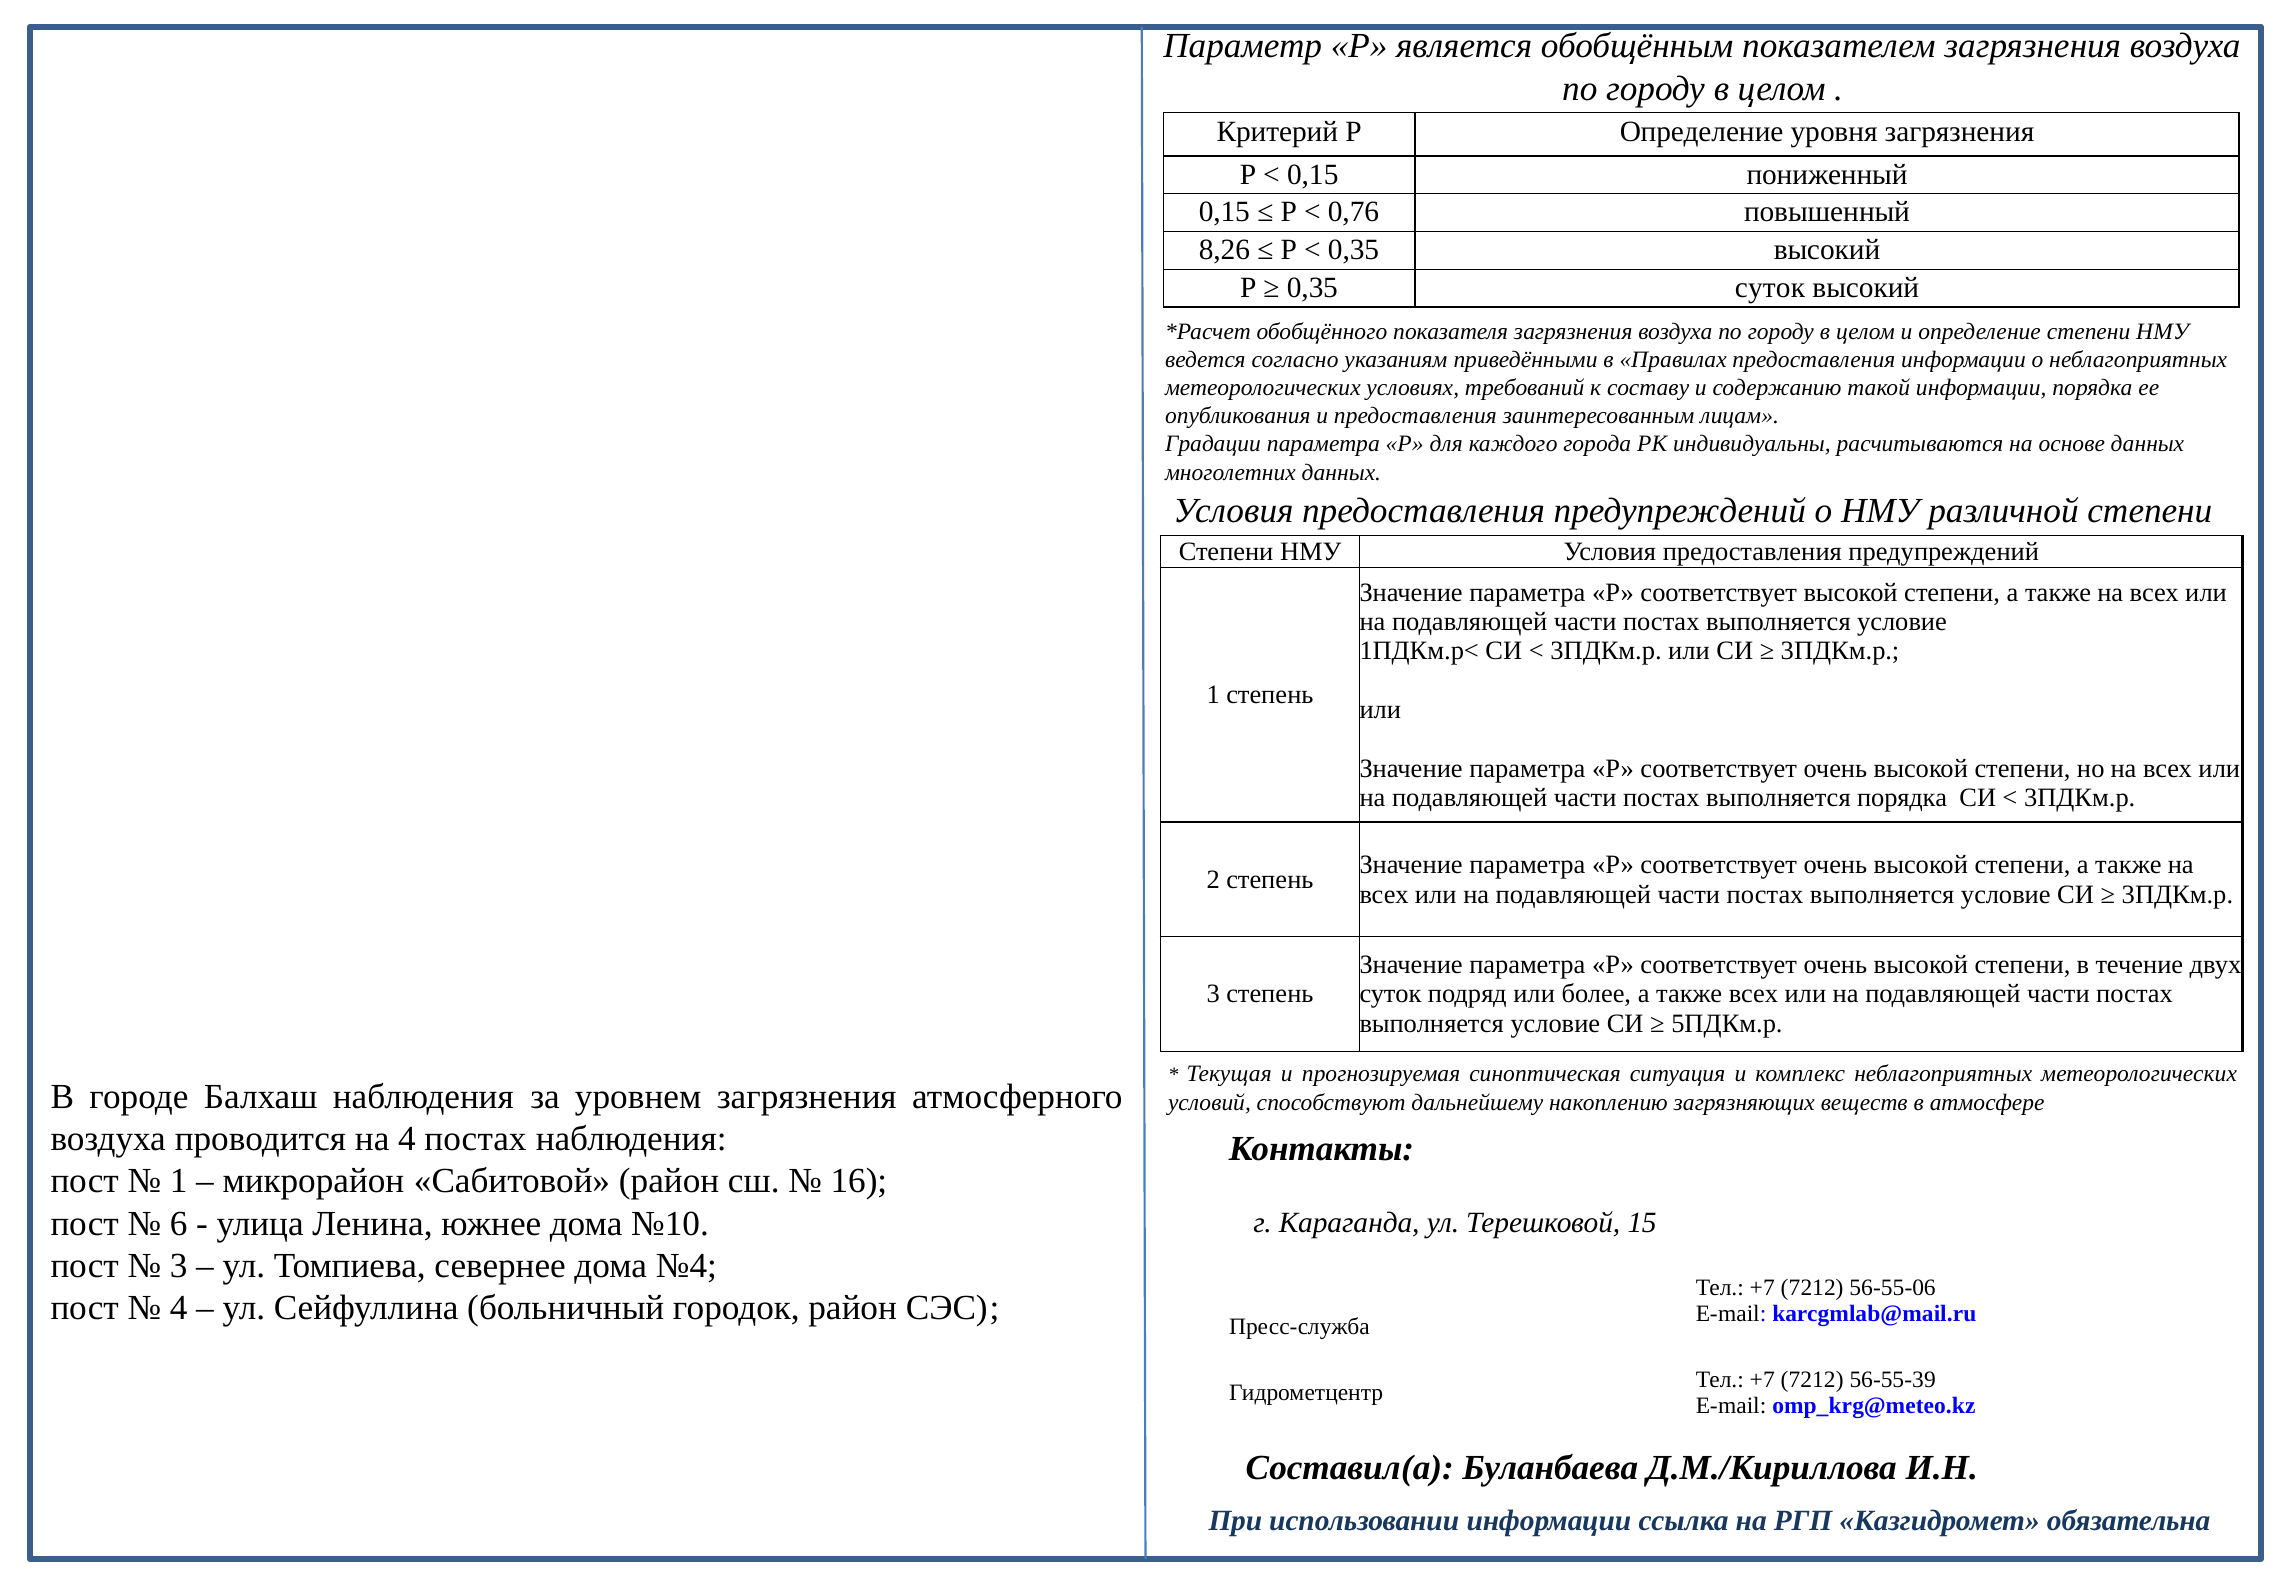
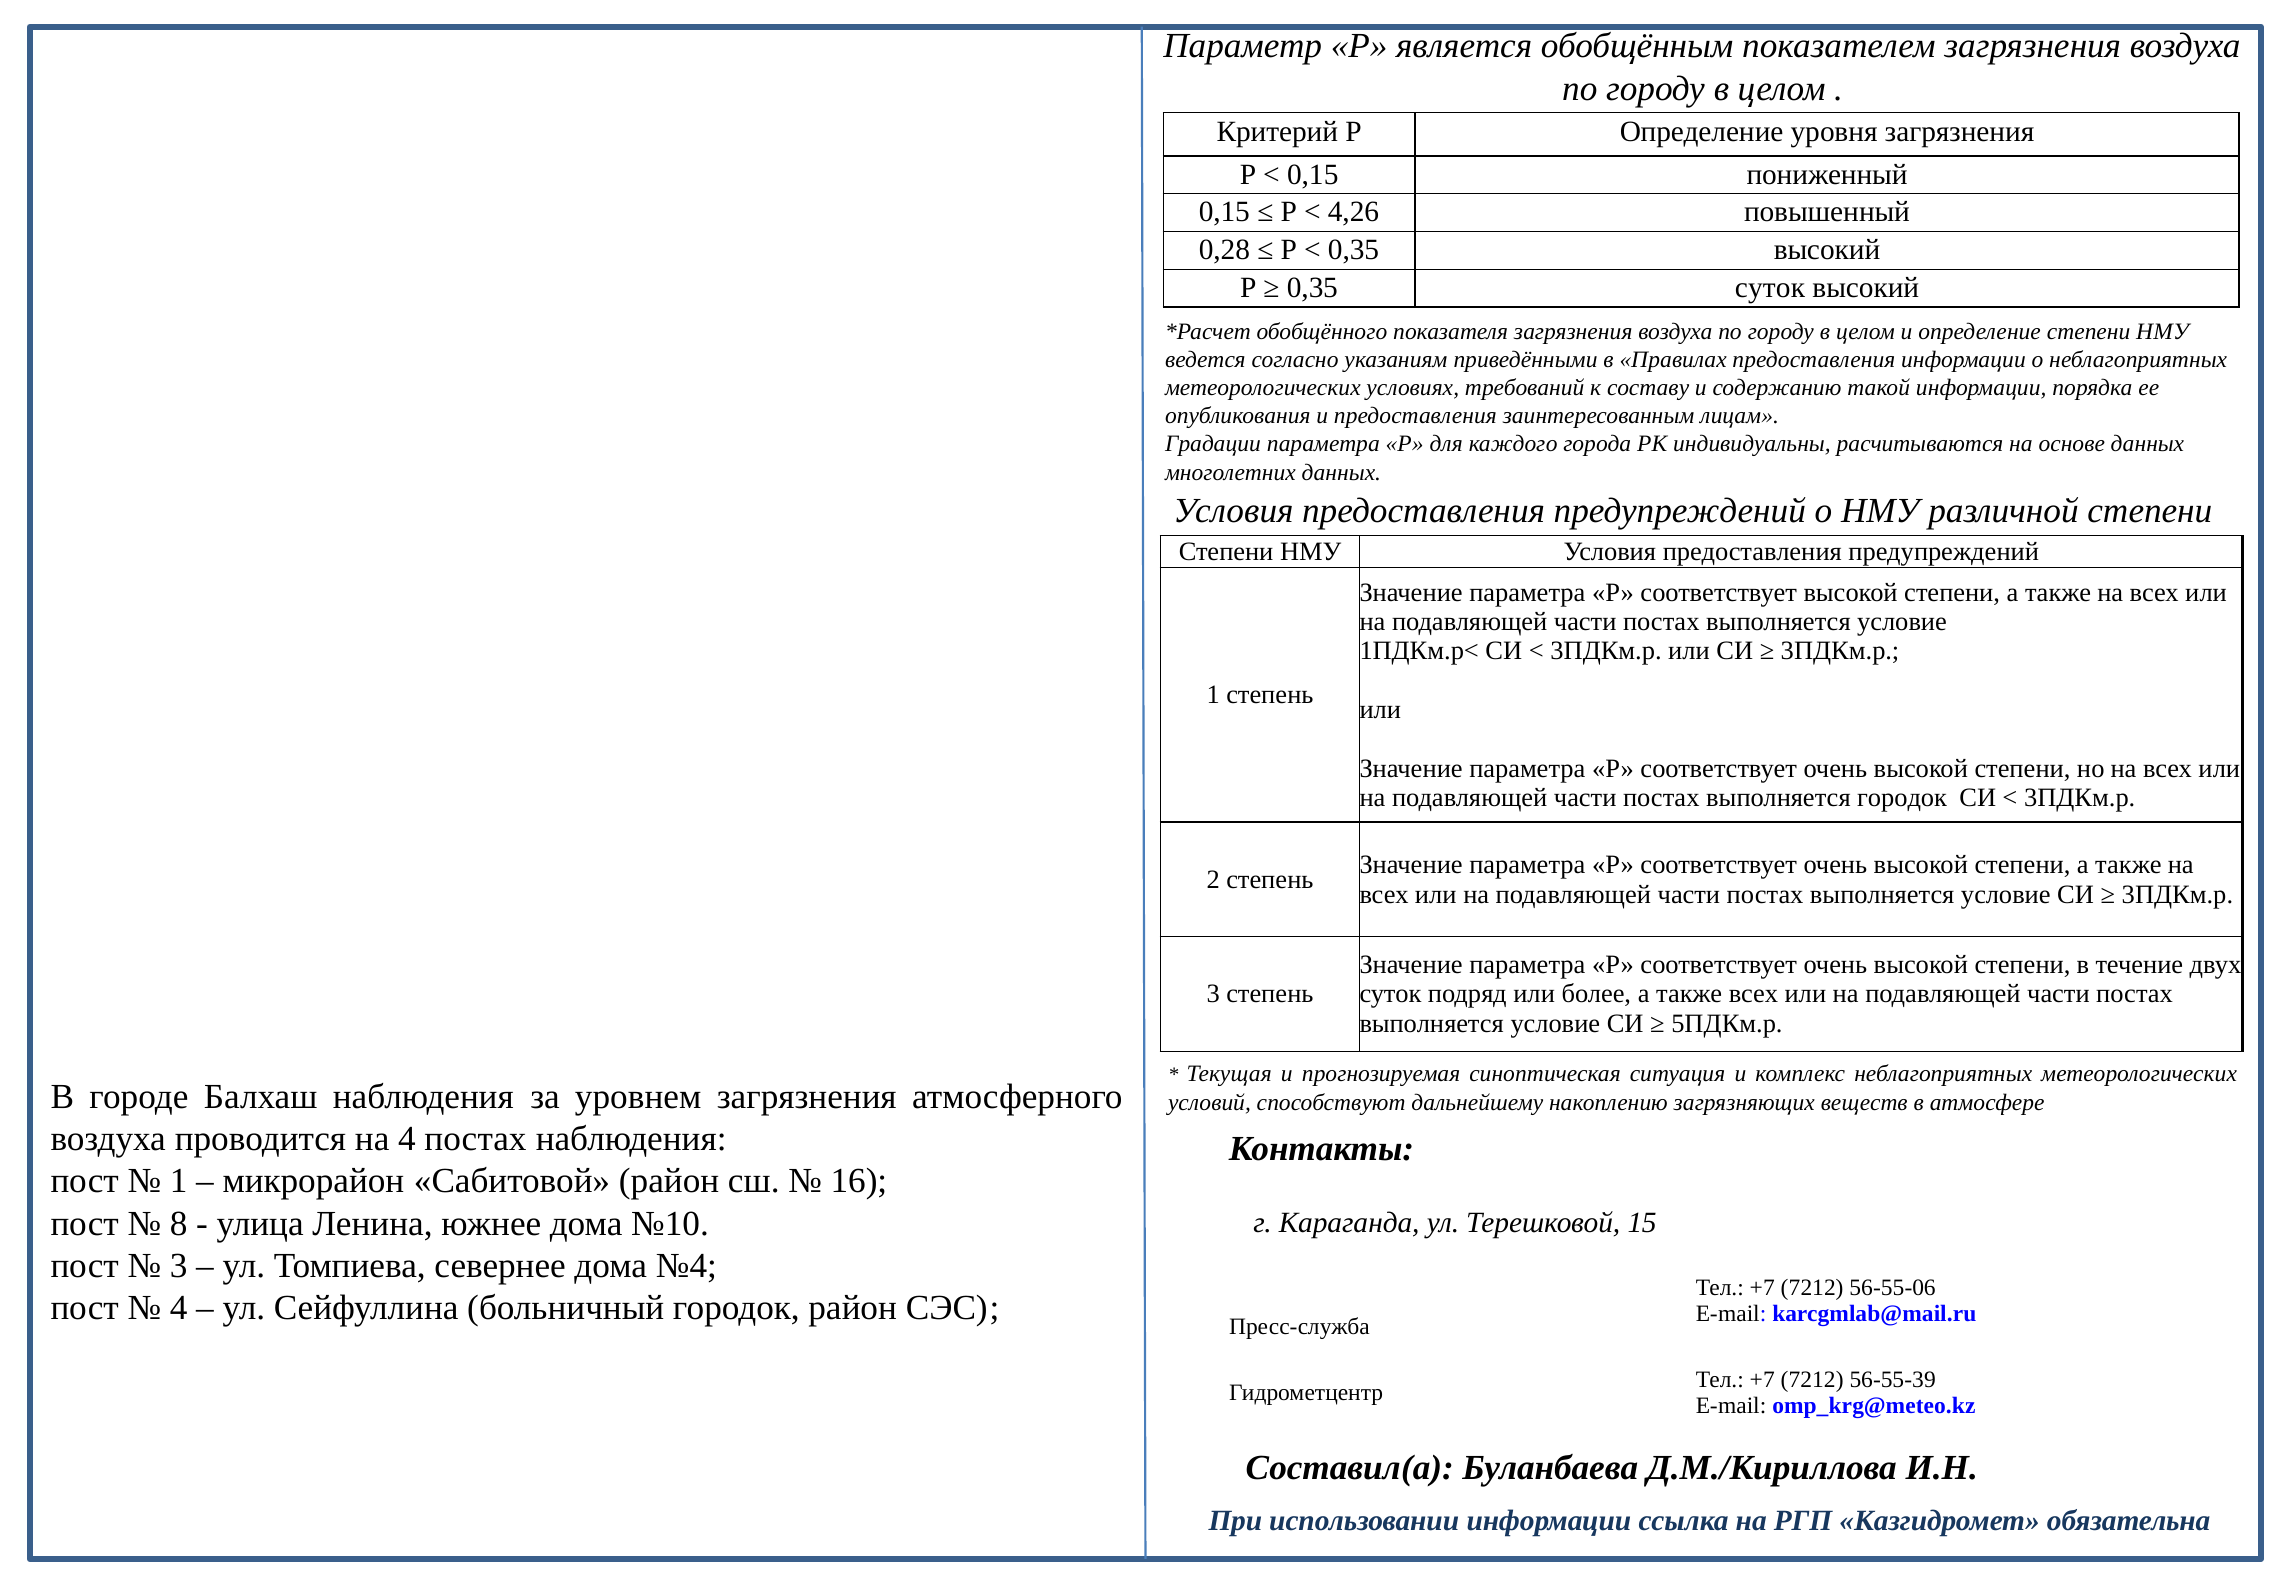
0,76: 0,76 -> 4,26 (1353, 212)
8,26: 8,26 -> 0,28 (1224, 250)
выполняется порядка: порядка -> городок (1902, 798)
6: 6 -> 8 (179, 1224)
